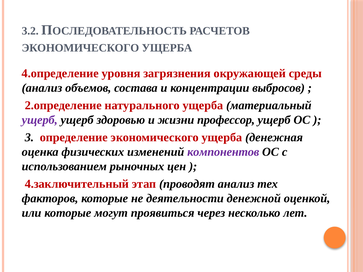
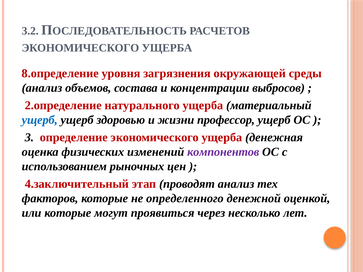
4.определение: 4.определение -> 8.определение (60, 73)
ущерб colour: purple -> blue (40, 120)
деятельности: деятельности -> определенного (185, 199)
